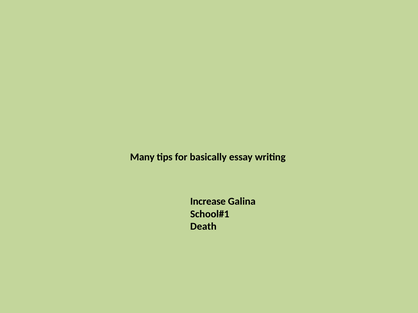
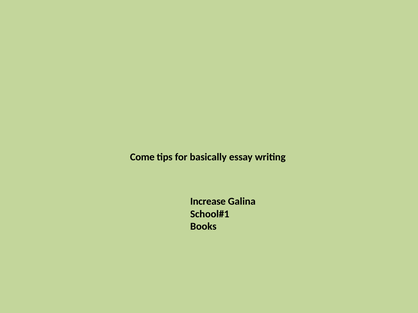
Many: Many -> Come (142, 157)
Death: Death -> Books (203, 227)
